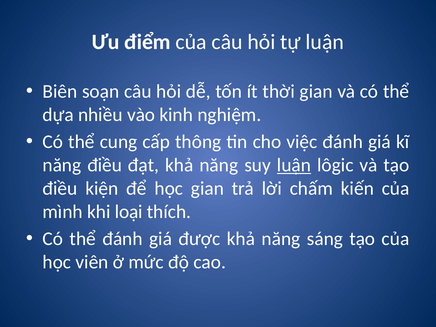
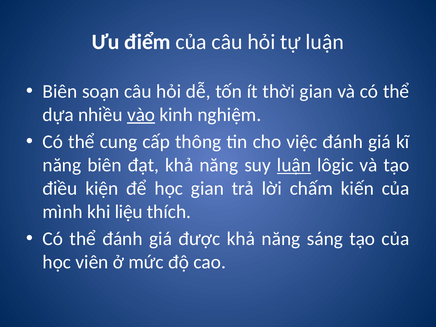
vào underline: none -> present (141, 115)
năng điều: điều -> biên (105, 165)
loại: loại -> liệu (129, 212)
